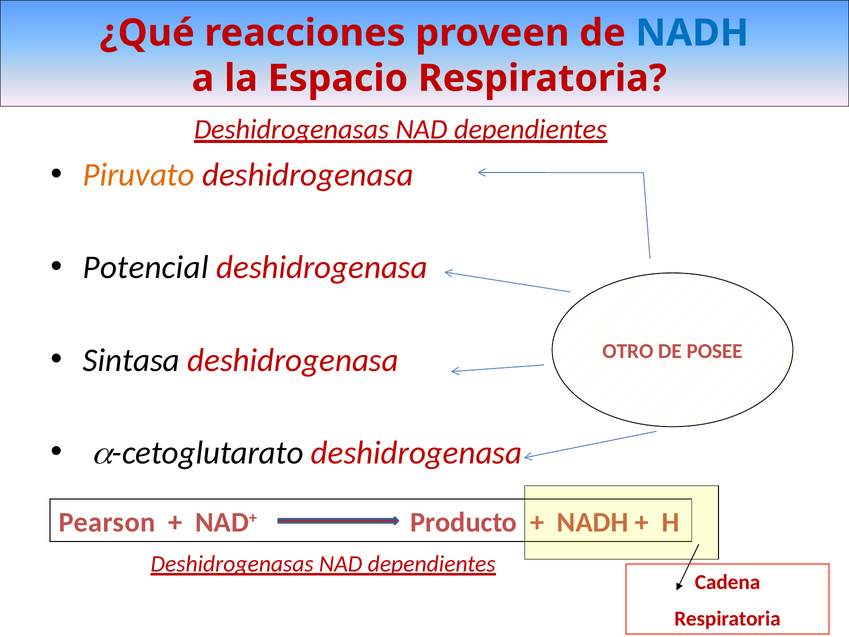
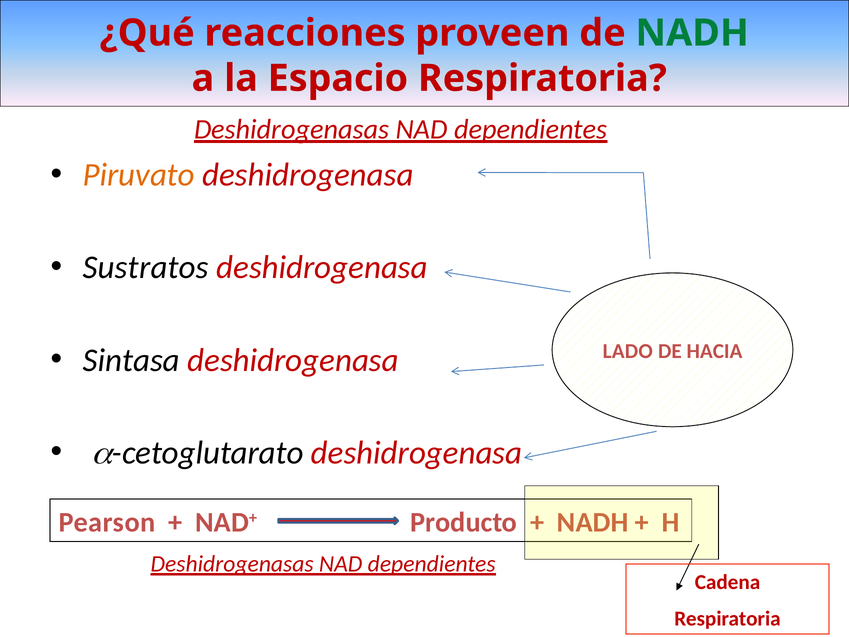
NADH colour: blue -> green (692, 33)
Potencial: Potencial -> Sustratos (146, 267)
OTRO: OTRO -> LADO (628, 351)
POSEE: POSEE -> HACIA (715, 351)
